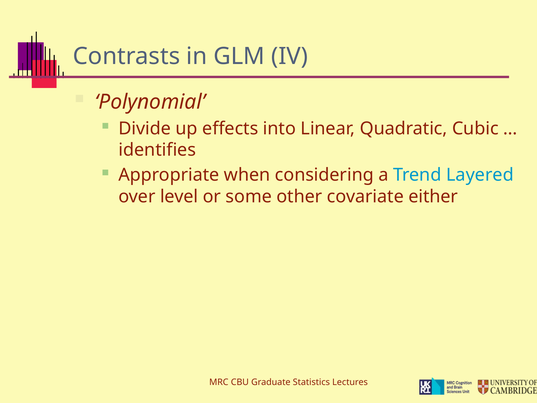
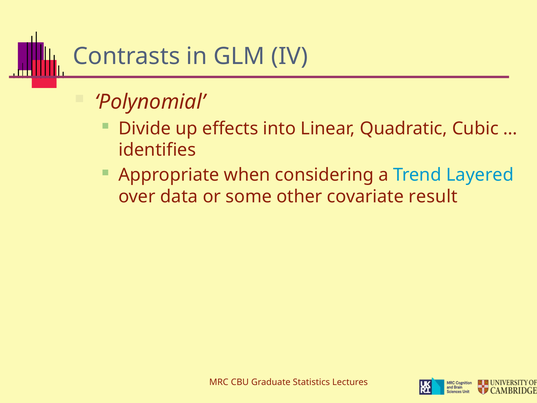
level: level -> data (179, 196)
either: either -> result (433, 196)
